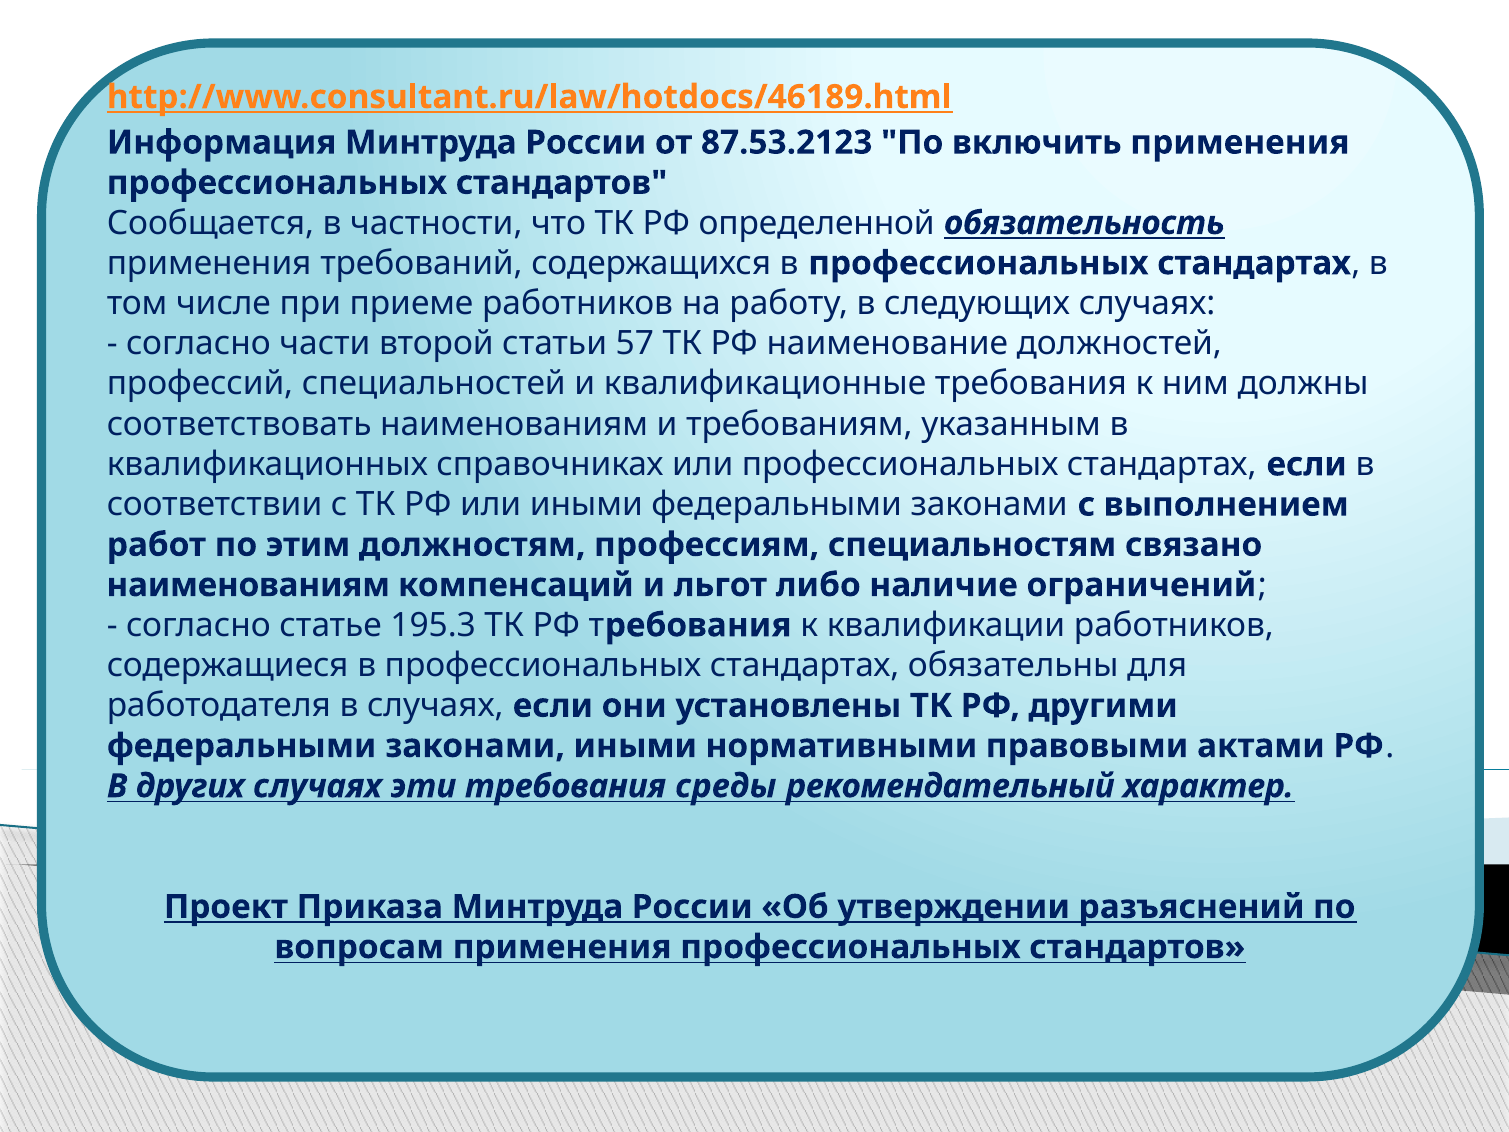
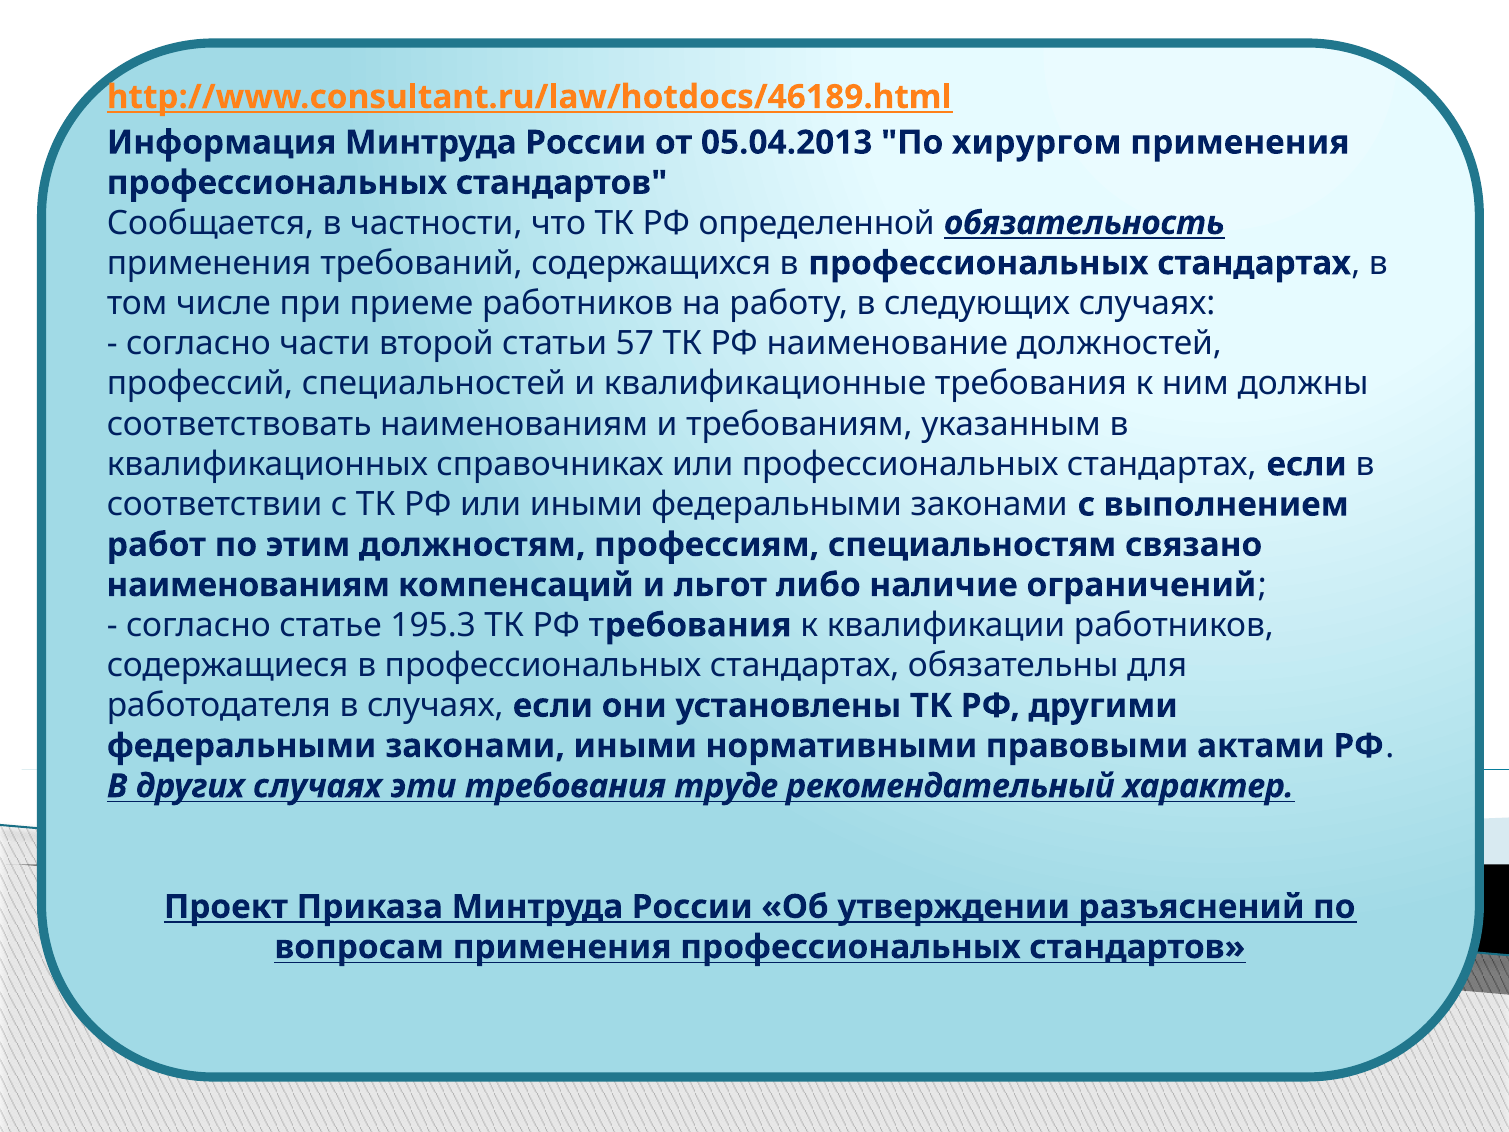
87.53.2123: 87.53.2123 -> 05.04.2013 (787, 143)
включить: включить -> хирургом (1037, 143)
среды: среды -> труде (726, 786)
